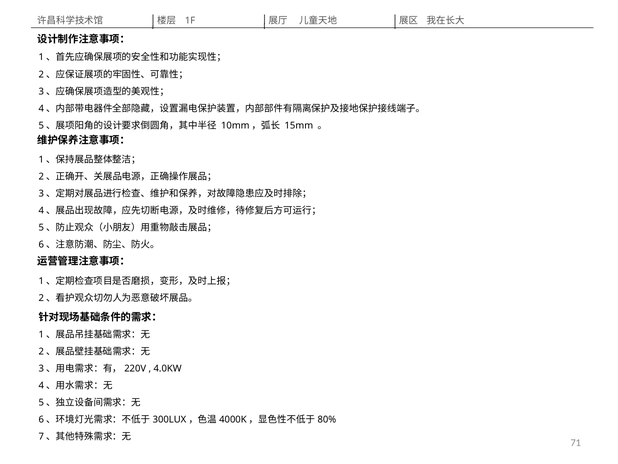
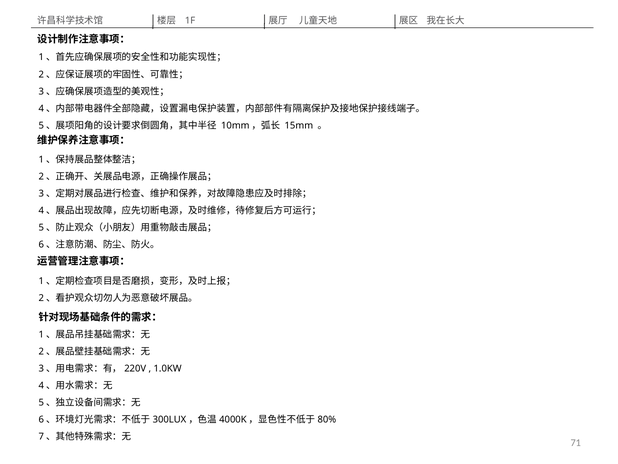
4.0KW: 4.0KW -> 1.0KW (168, 368)
